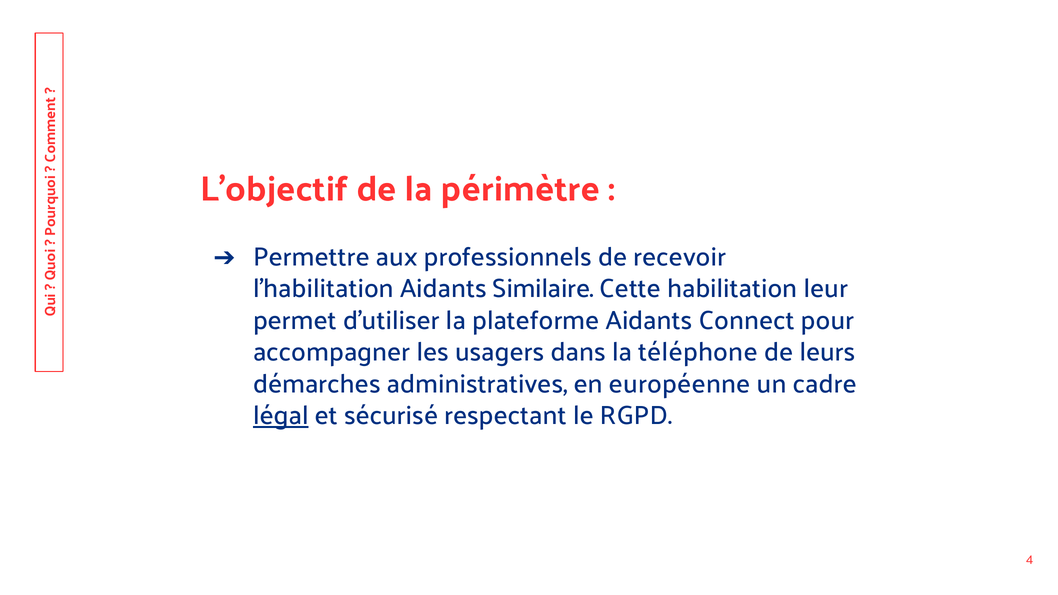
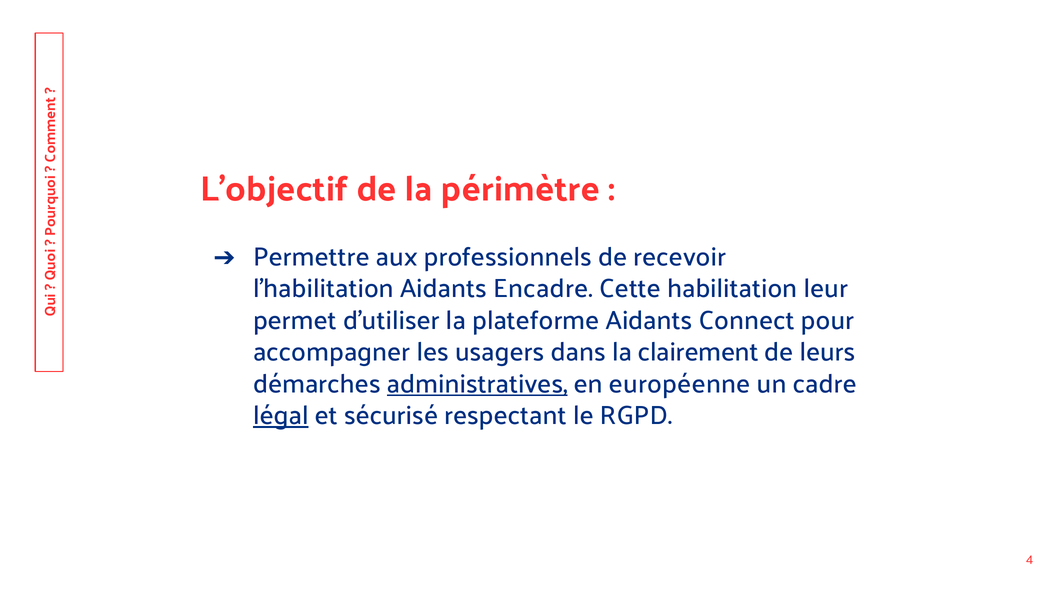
Similaire: Similaire -> Encadre (543, 289)
téléphone: téléphone -> clairement (698, 352)
administratives underline: none -> present (477, 384)
